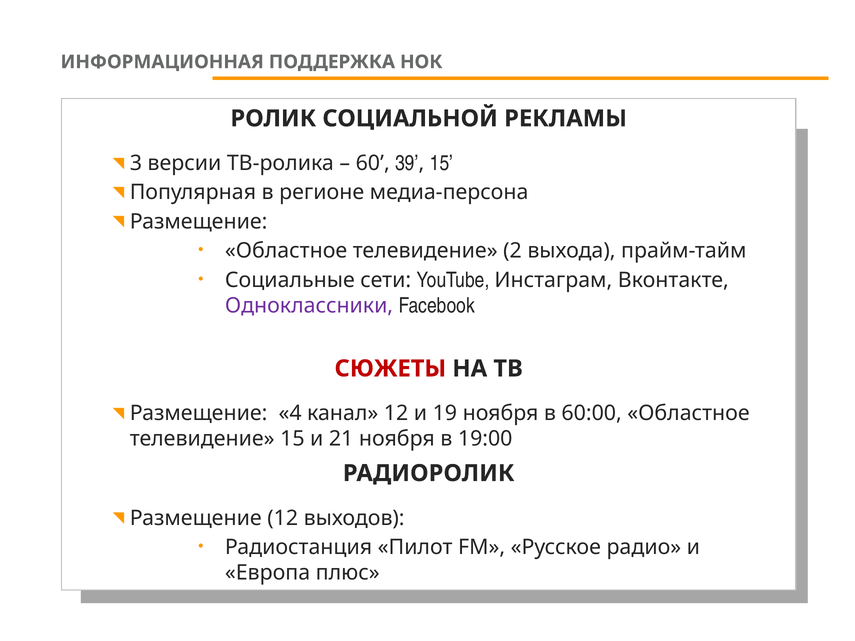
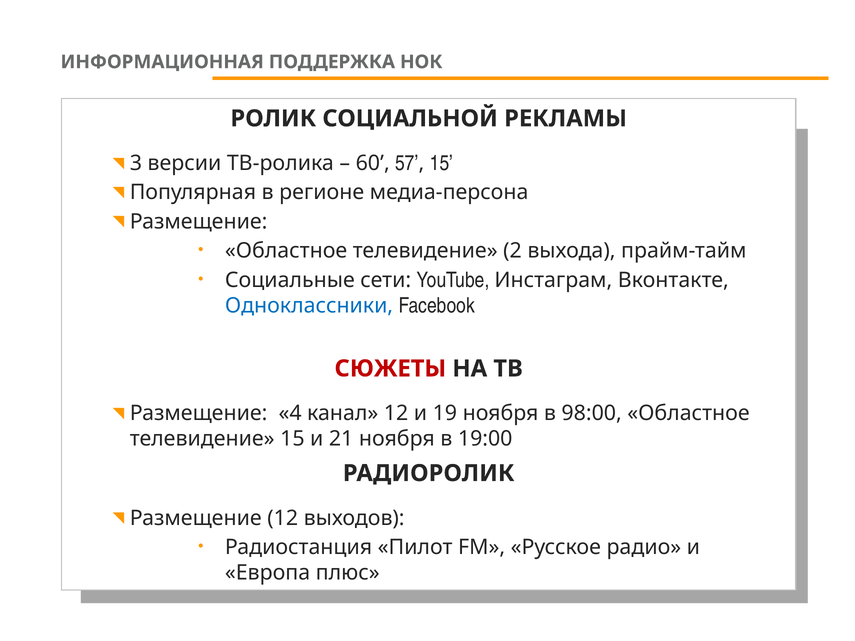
39: 39 -> 57 (407, 163)
Одноклассники colour: purple -> blue (309, 306)
60:00: 60:00 -> 98:00 (592, 413)
